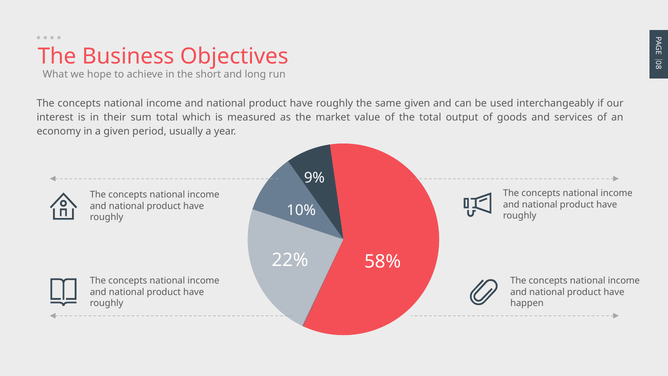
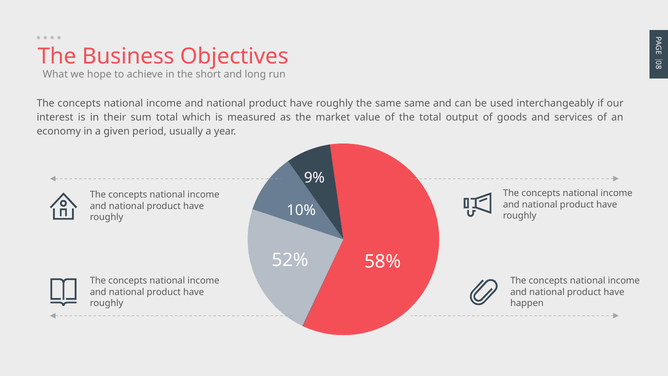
same given: given -> same (417, 104)
22%: 22% -> 52% (290, 260)
